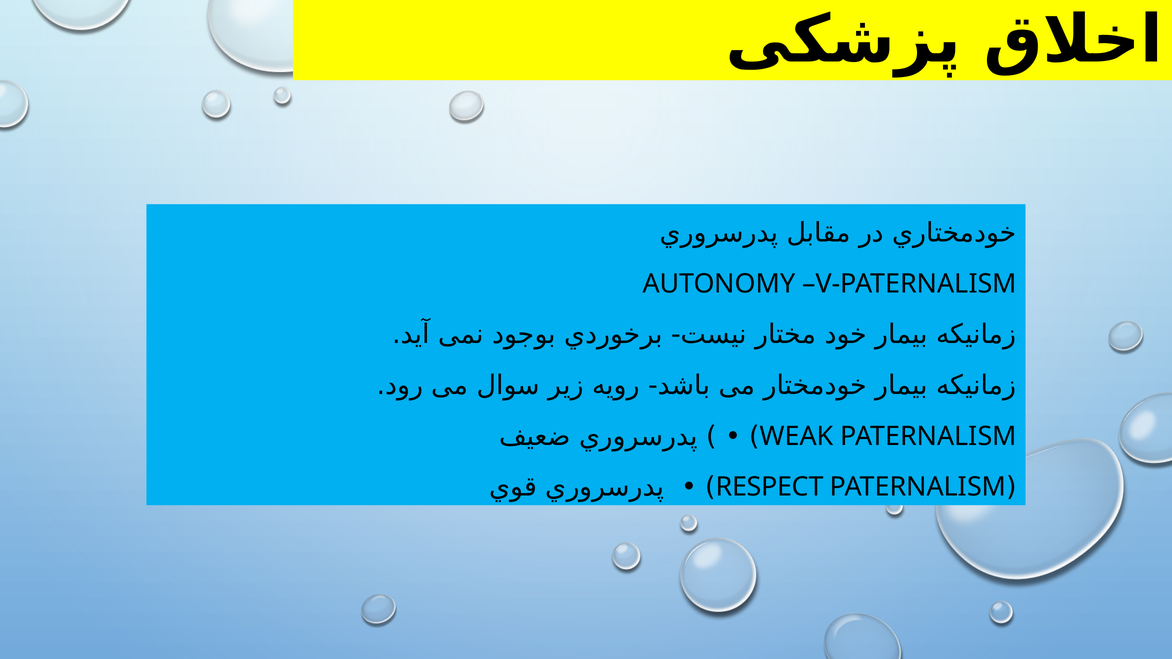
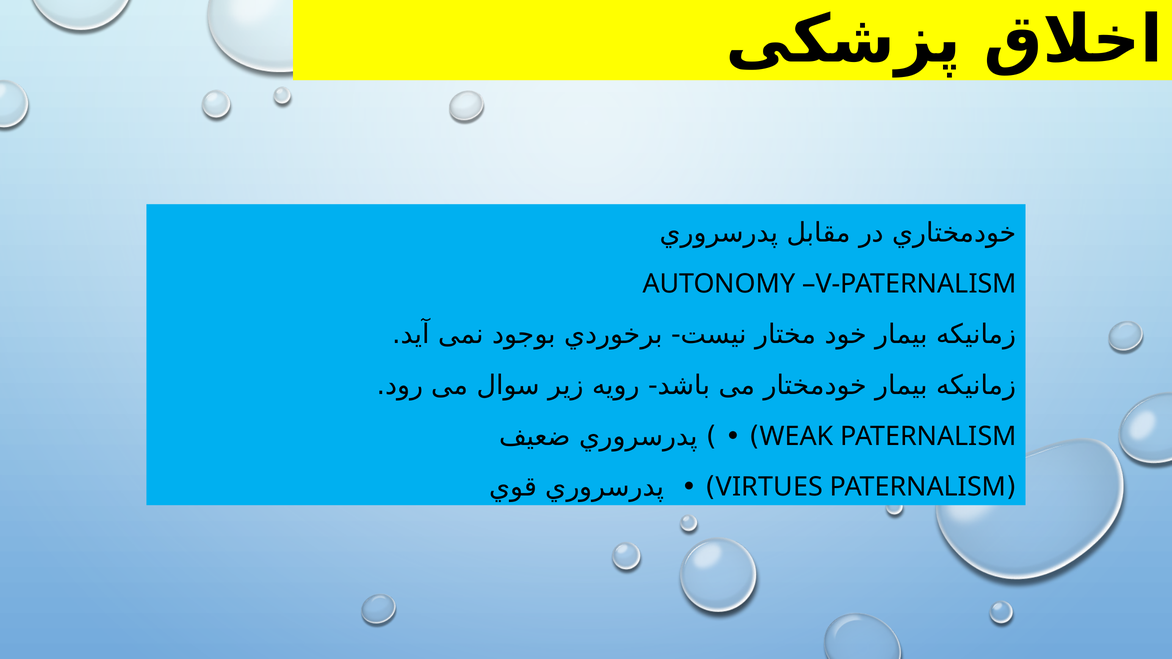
RESPECT: RESPECT -> VIRTUES (769, 487)
